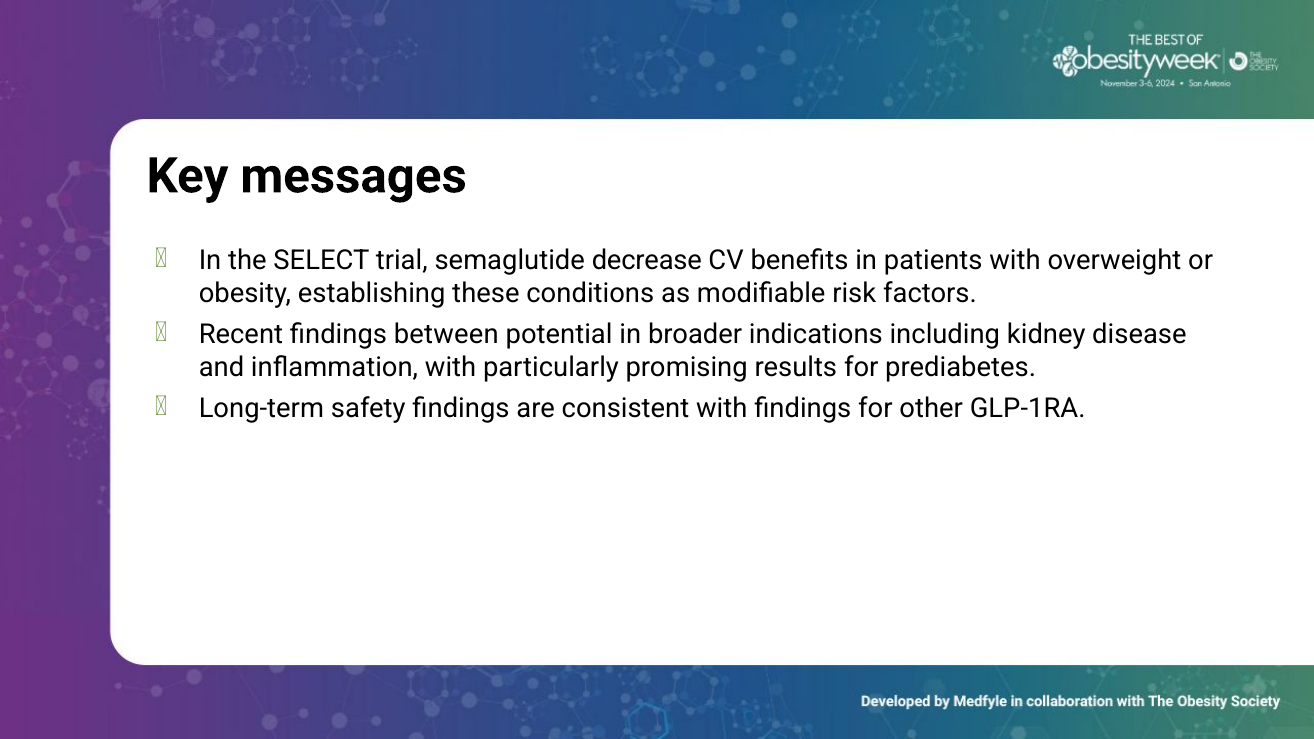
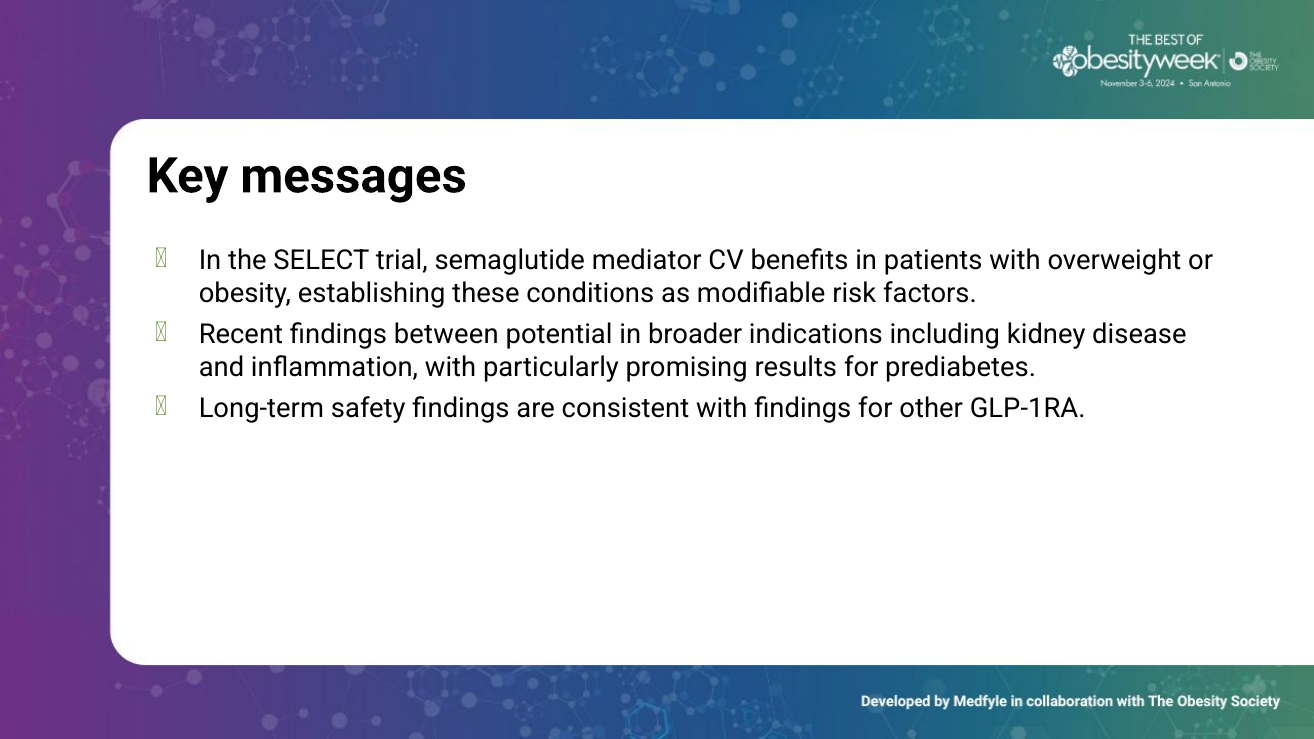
decrease: decrease -> mediator (647, 260)
